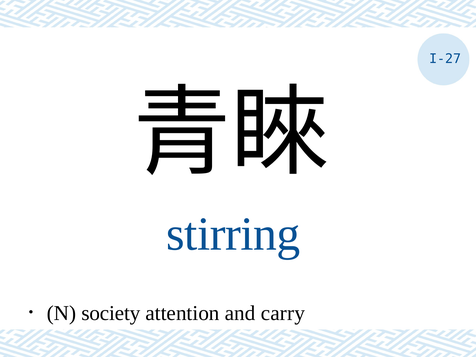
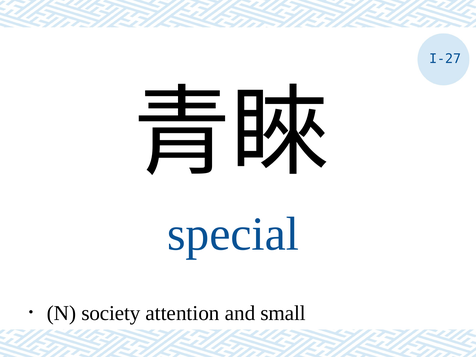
stirring: stirring -> special (233, 234)
carry: carry -> small (283, 313)
